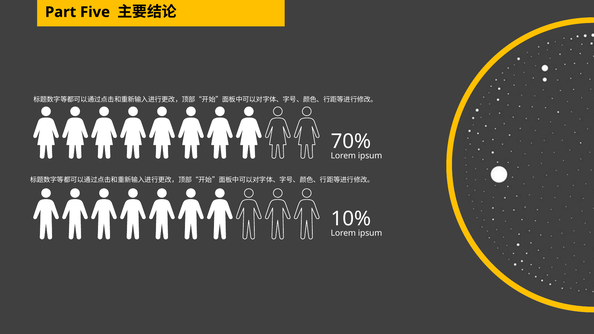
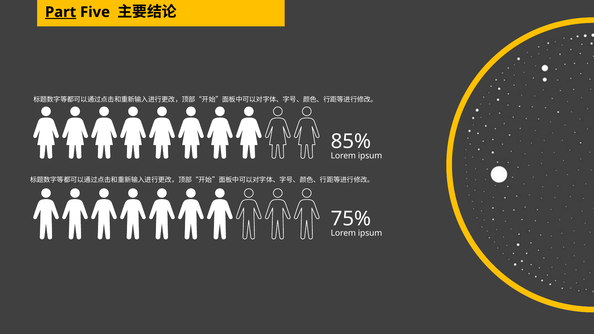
Part underline: none -> present (61, 12)
70%: 70% -> 85% (351, 142)
10%: 10% -> 75% (351, 219)
